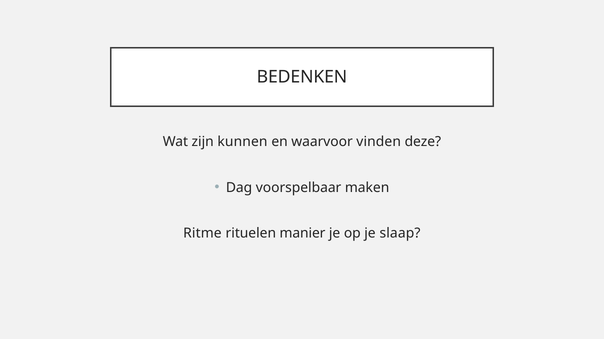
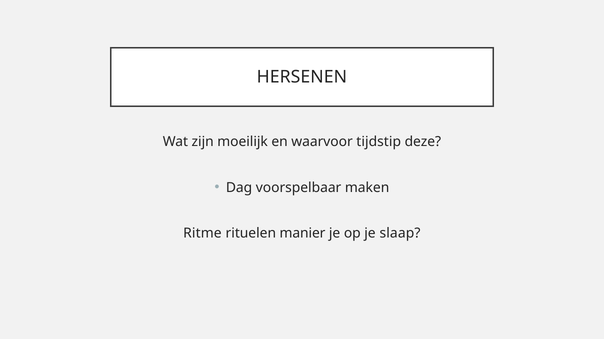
BEDENKEN: BEDENKEN -> HERSENEN (302, 77)
kunnen: kunnen -> moeilijk (243, 142)
vinden: vinden -> tijdstip (379, 142)
